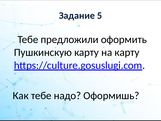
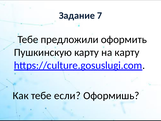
5: 5 -> 7 (100, 16)
надо: надо -> если (67, 95)
